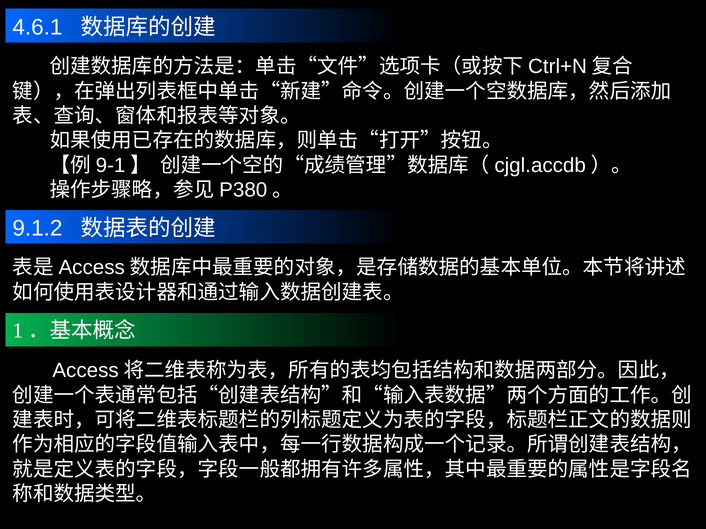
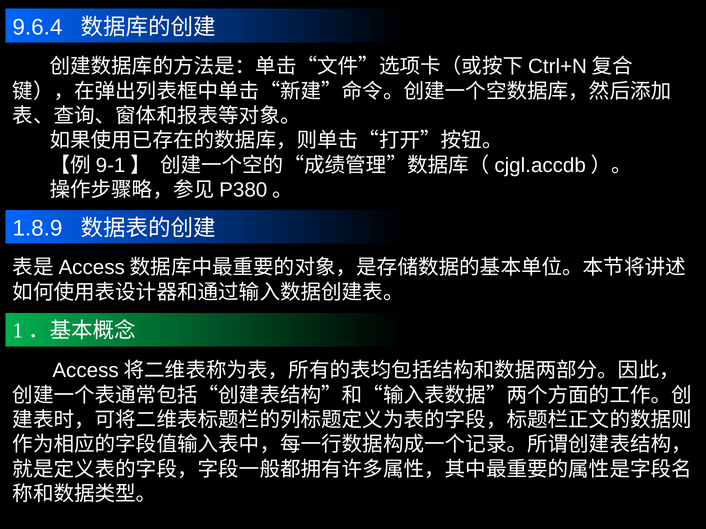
4.6.1: 4.6.1 -> 9.6.4 (37, 27)
9.1.2: 9.1.2 -> 1.8.9 (37, 229)
